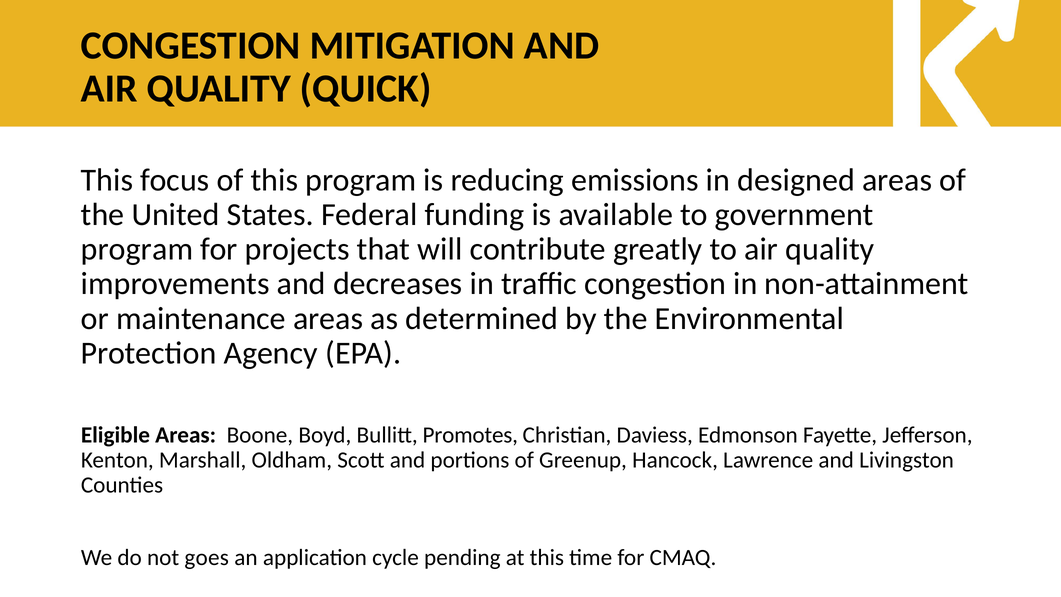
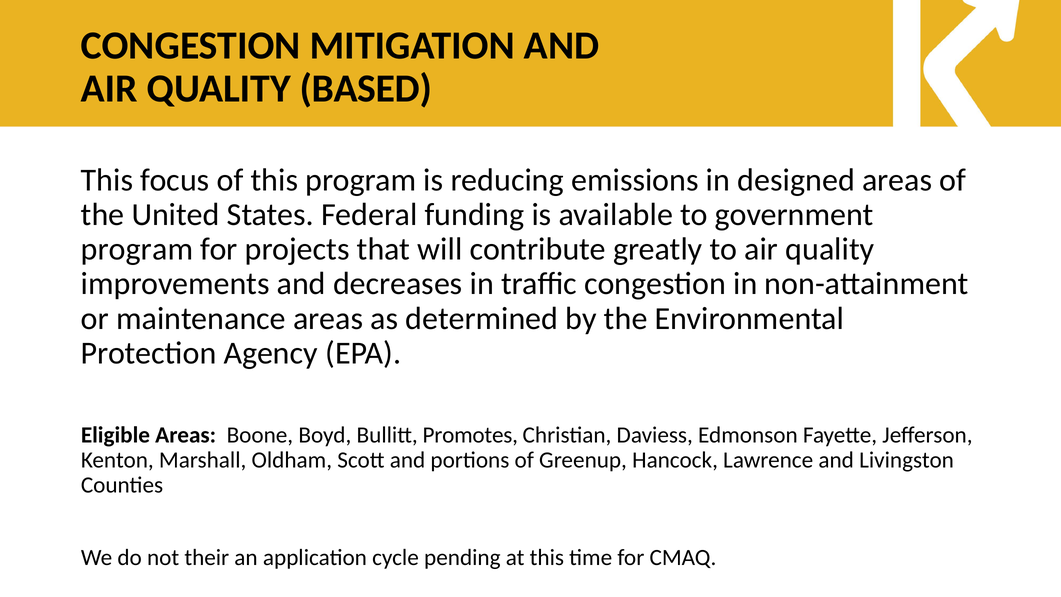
QUICK: QUICK -> BASED (366, 89)
goes: goes -> their (207, 557)
